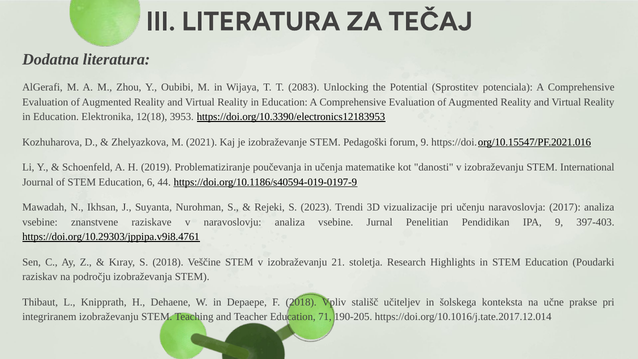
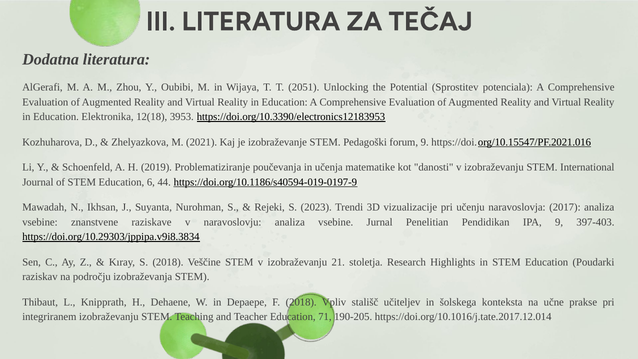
2083: 2083 -> 2051 (304, 87)
https://doi.org/10.29303/jppipa.v9i8.4761: https://doi.org/10.29303/jppipa.v9i8.4761 -> https://doi.org/10.29303/jppipa.v9i8.3834 (111, 237)
